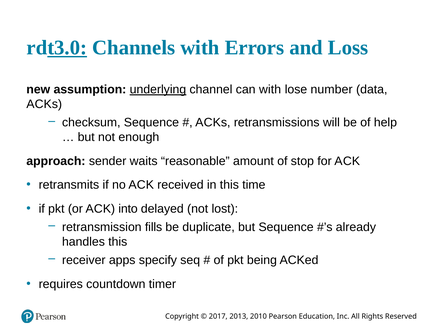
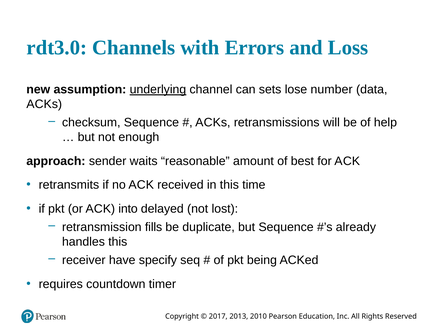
t3.0 underline: present -> none (67, 48)
can with: with -> sets (270, 90)
stop: stop -> best (302, 161)
apps: apps -> have (122, 260)
